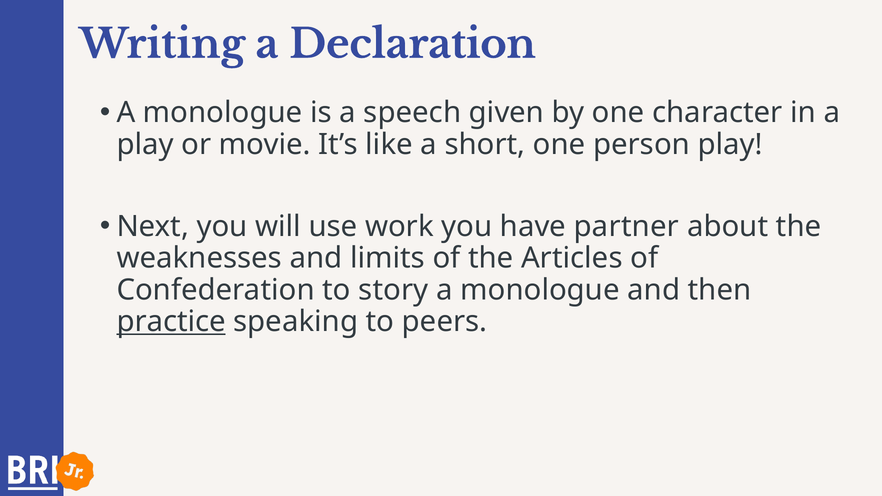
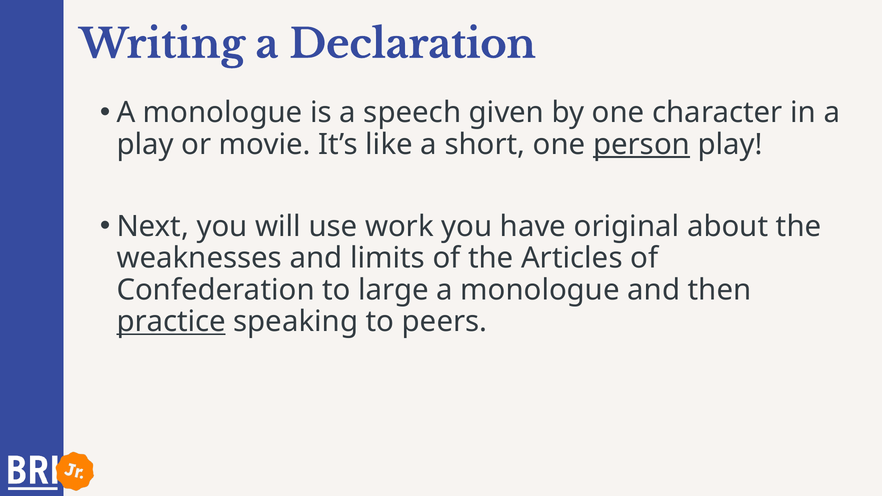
person underline: none -> present (642, 144)
partner: partner -> original (627, 226)
story: story -> large (393, 290)
